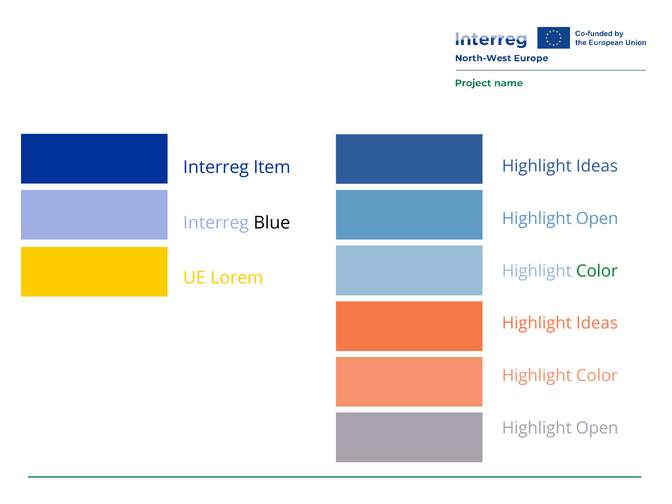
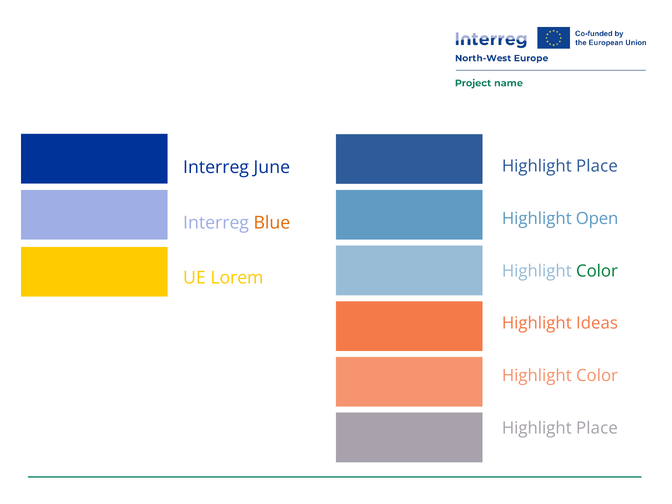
Ideas: Ideas -> Place (597, 166)
Item: Item -> June (272, 167)
Blue colour: black -> orange (272, 223)
Open: Open -> Place (597, 428)
